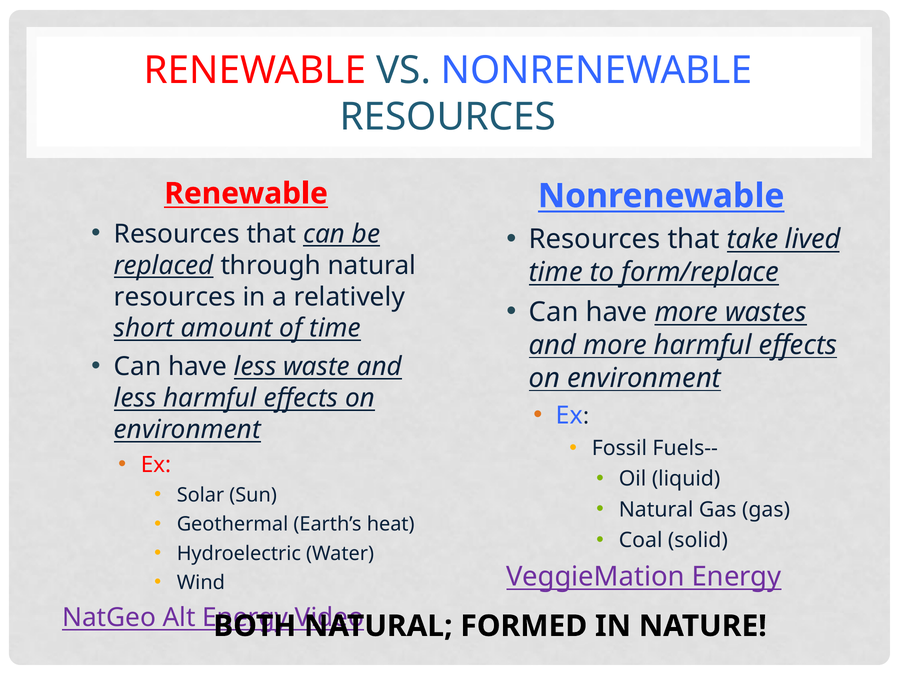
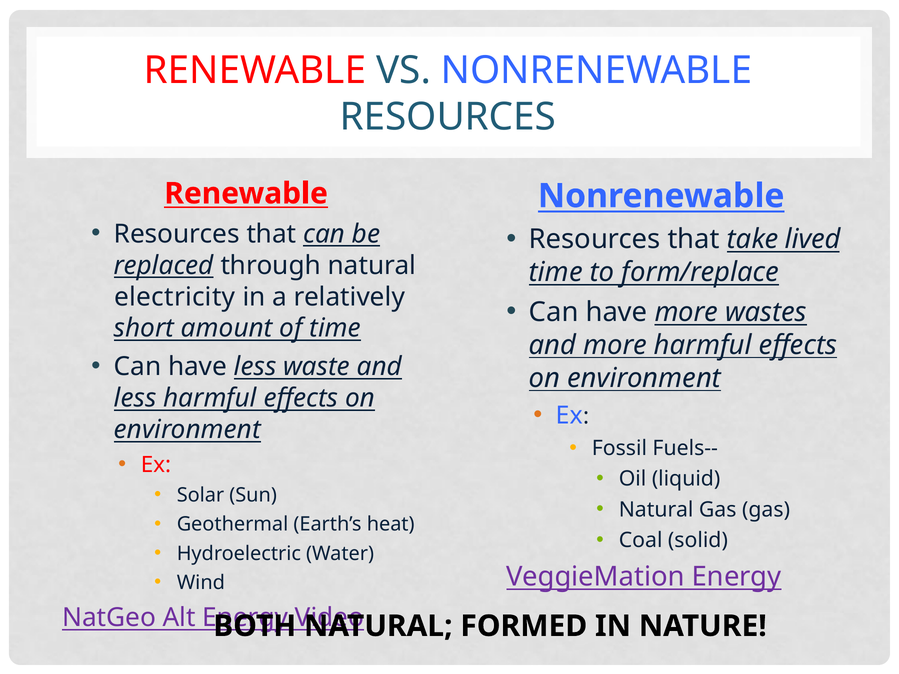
resources: resources -> electricity (175, 297)
